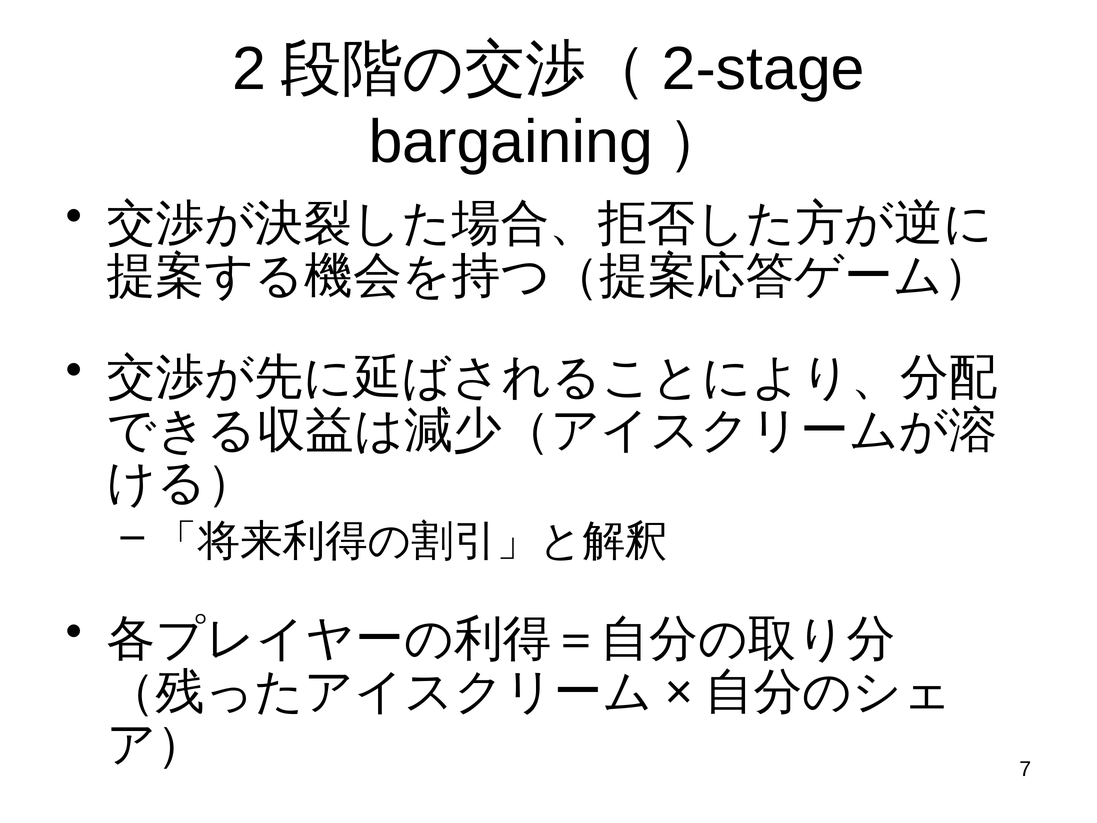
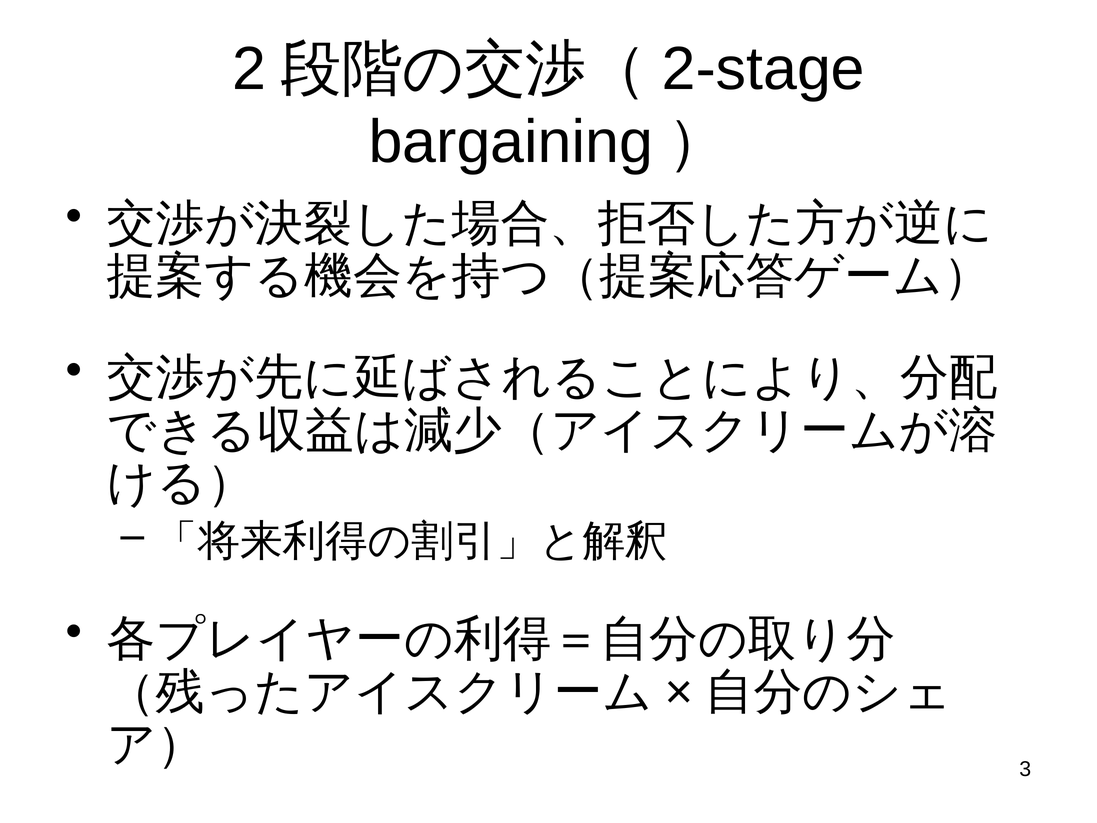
7: 7 -> 3 (1025, 769)
